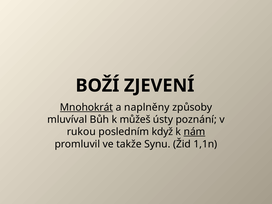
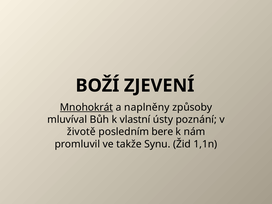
můžeš: můžeš -> vlastní (135, 120)
rukou: rukou -> životě (81, 132)
když: když -> bere (162, 132)
nám underline: present -> none (194, 132)
